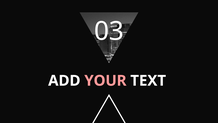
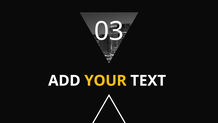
YOUR colour: pink -> yellow (105, 80)
